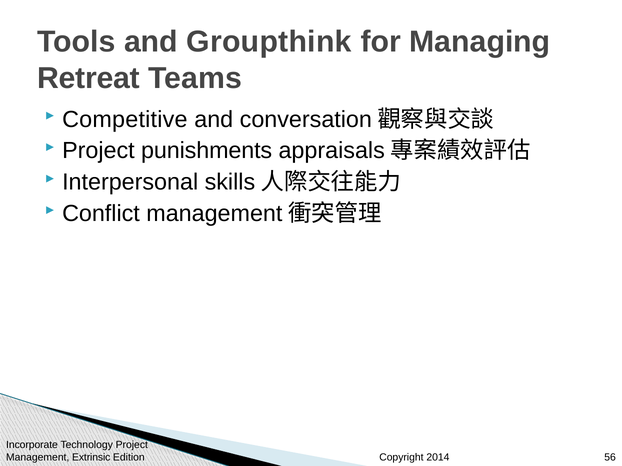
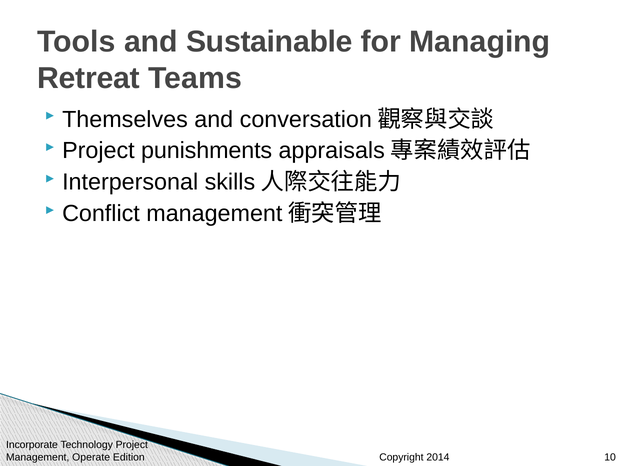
Groupthink: Groupthink -> Sustainable (269, 42)
Competitive: Competitive -> Themselves (125, 119)
Extrinsic: Extrinsic -> Operate (91, 458)
56: 56 -> 10 (610, 458)
